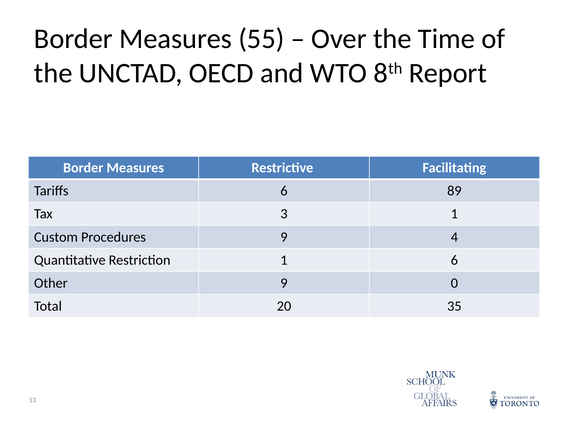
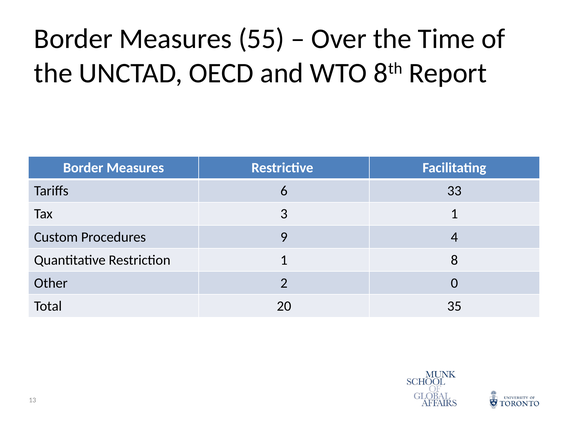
89: 89 -> 33 (454, 191)
1 6: 6 -> 8 (454, 260)
Other 9: 9 -> 2 (284, 283)
